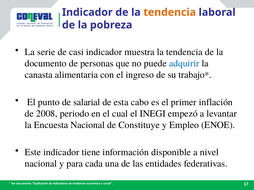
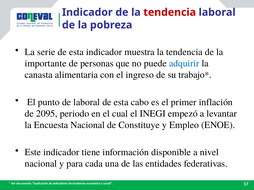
tendencia colour: orange -> red (170, 12)
serie de casi: casi -> esta (76, 52)
documento: documento -> importante (46, 64)
de salarial: salarial -> laboral (87, 102)
2008: 2008 -> 2095 (47, 114)
